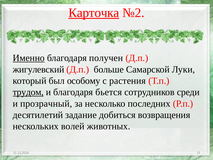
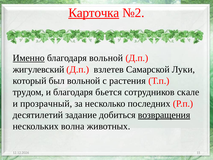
благодаря получен: получен -> вольной (106, 58)
больше: больше -> взлетев (109, 69)
был особому: особому -> вольной (84, 81)
трудом underline: present -> none (28, 92)
среди: среди -> скале (188, 92)
возвращения underline: none -> present (164, 115)
волей: волей -> волна (73, 126)
